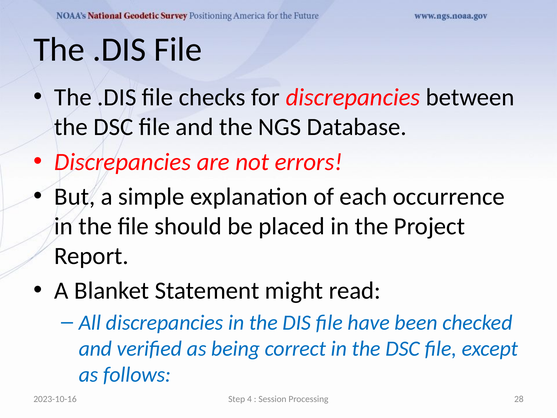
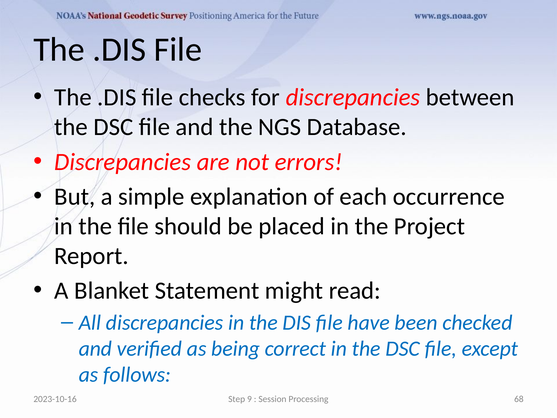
4: 4 -> 9 (249, 399)
28: 28 -> 68 (519, 399)
